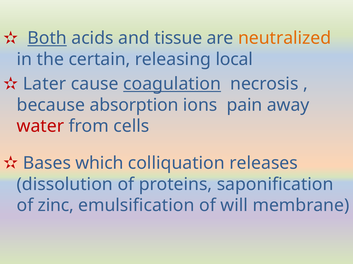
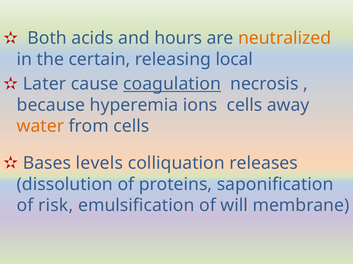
Both underline: present -> none (47, 38)
tissue: tissue -> hours (178, 38)
absorption: absorption -> hyperemia (134, 105)
ions pain: pain -> cells (244, 105)
water colour: red -> orange (40, 127)
which: which -> levels (99, 164)
zinc: zinc -> risk (56, 206)
